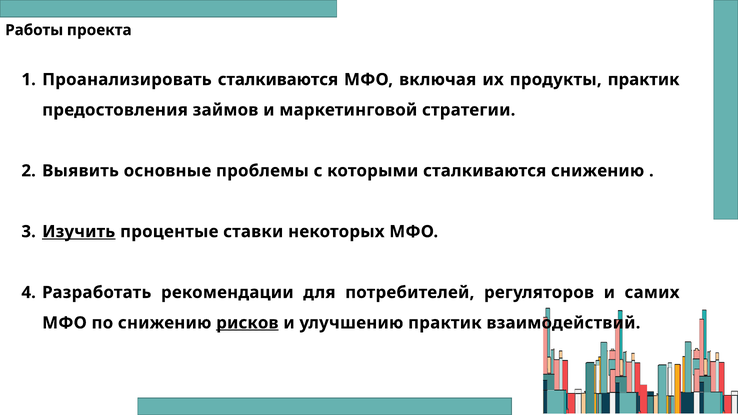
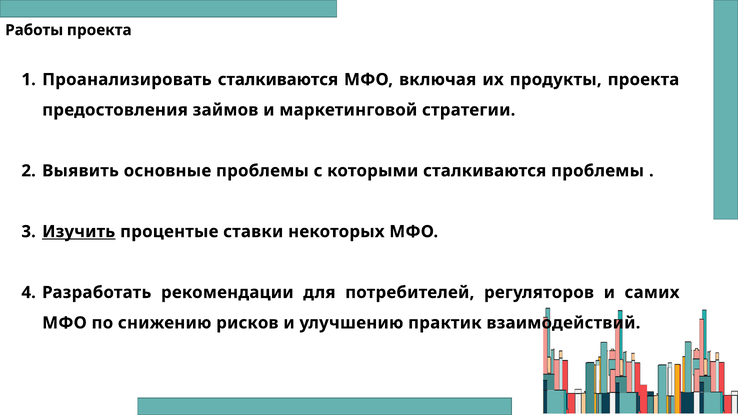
продукты практик: практик -> проекта (643, 80)
сталкиваются снижению: снижению -> проблемы (598, 171)
рисков underline: present -> none (247, 323)
